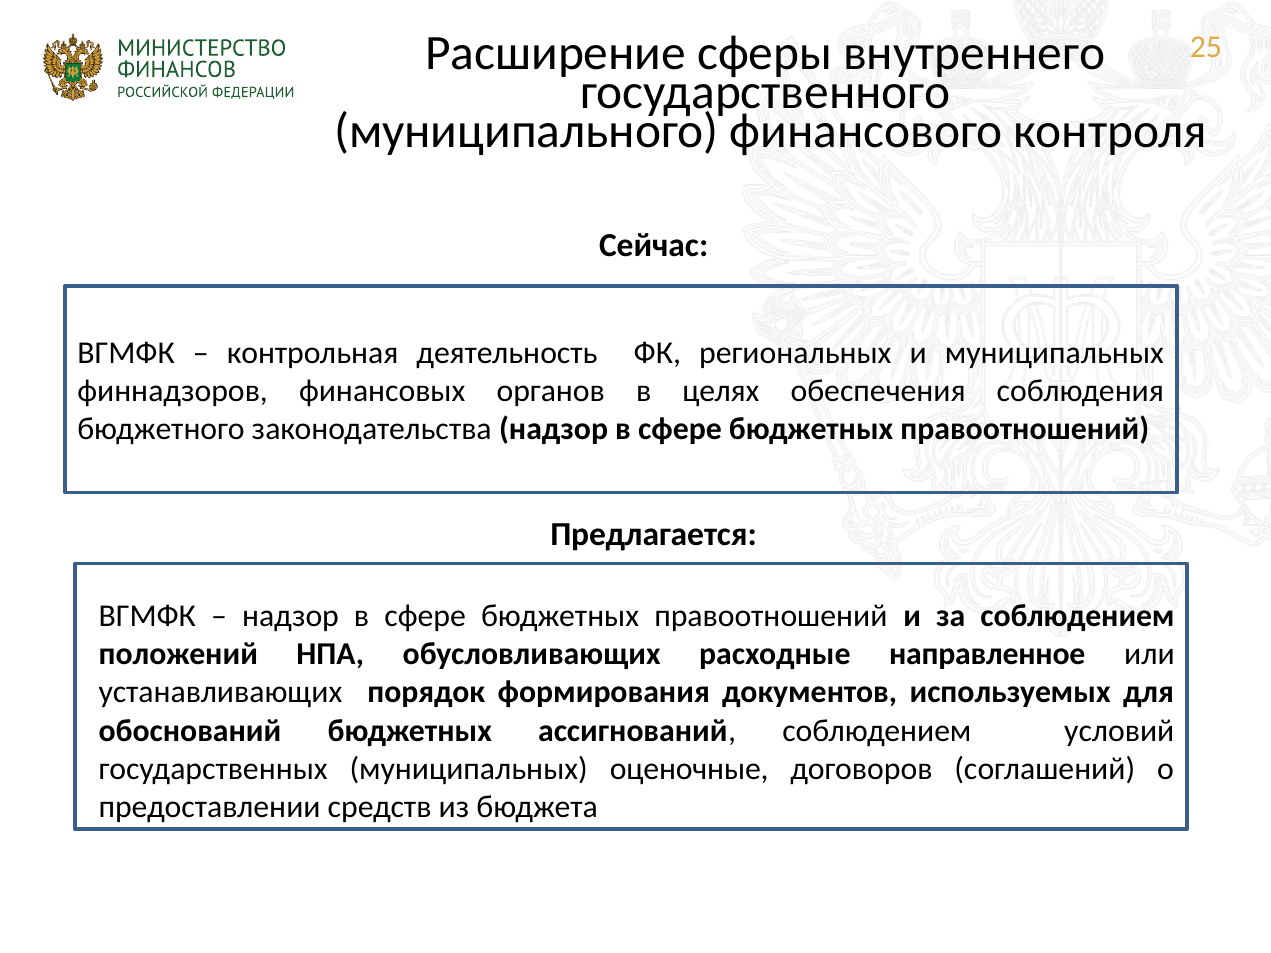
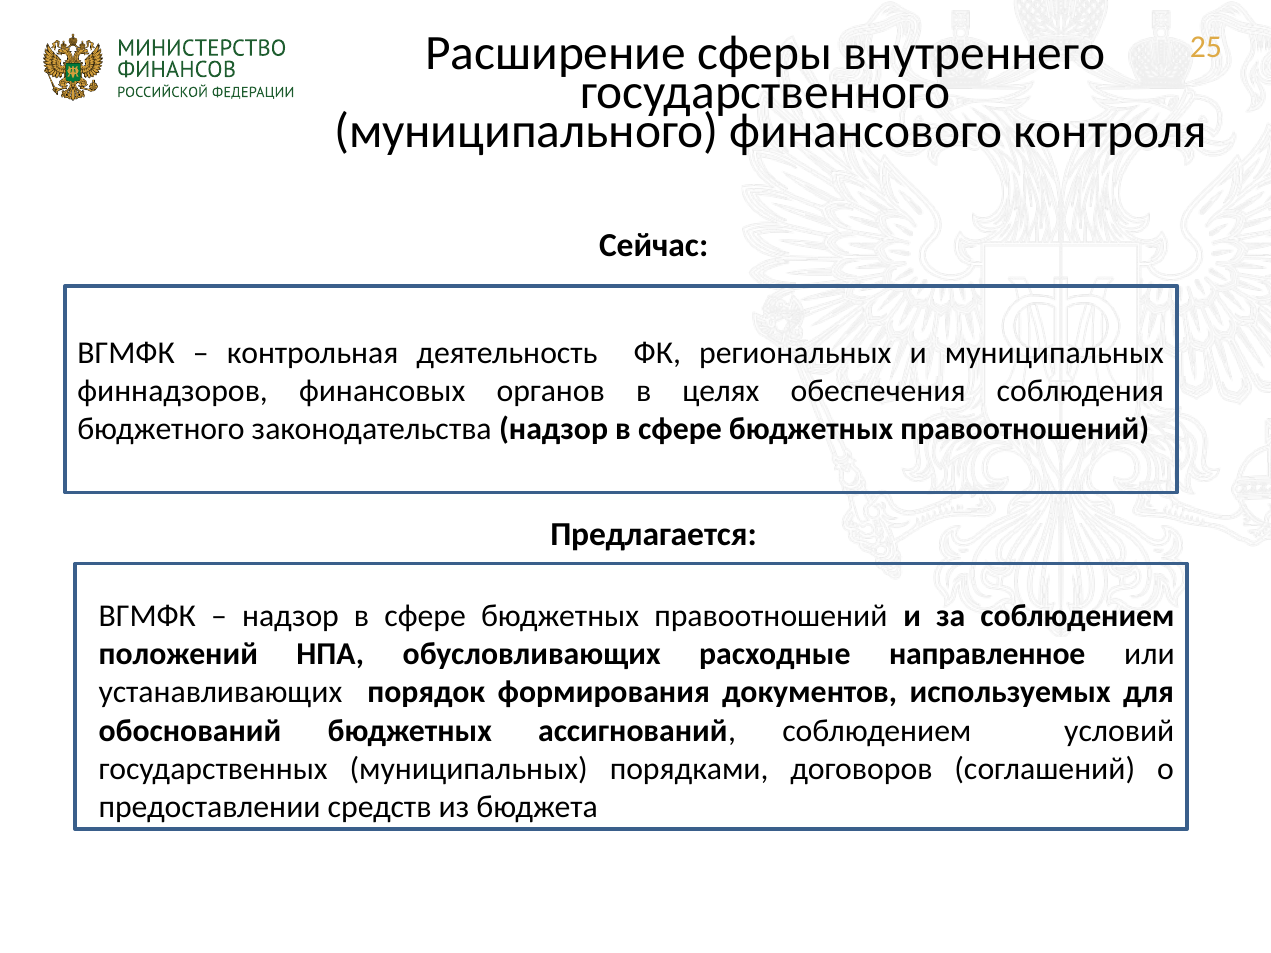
оценочные: оценочные -> порядками (689, 769)
